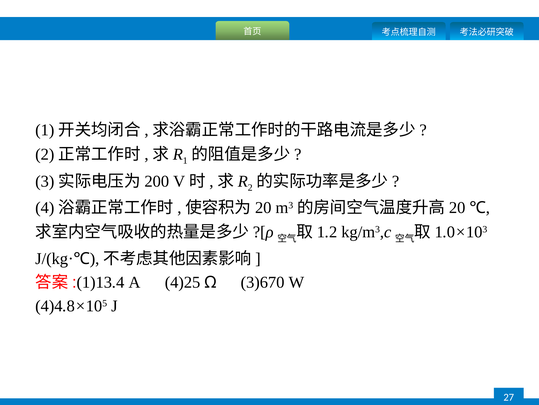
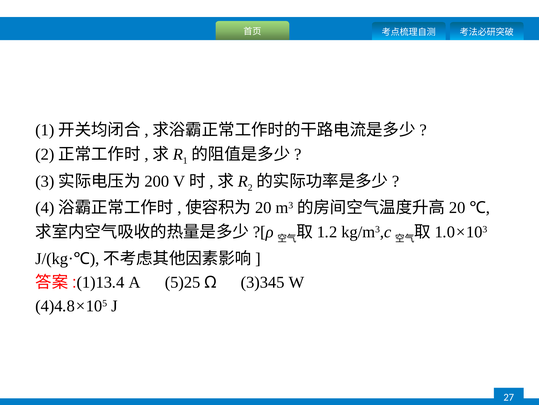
4)25: 4)25 -> 5)25 (183, 282)
3)670: 3)670 -> 3)345 (263, 282)
